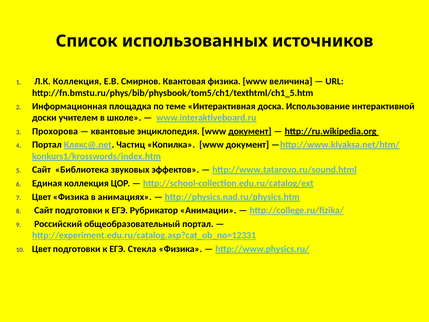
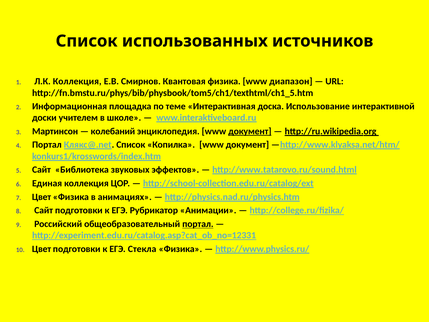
величина: величина -> диапазон (291, 81)
Прохорова: Прохорова -> Мартинсон (55, 131)
квантовые: квантовые -> колебаний (113, 131)
Клякс@.net Частиц: Частиц -> Список (131, 144)
портал underline: none -> present (198, 224)
